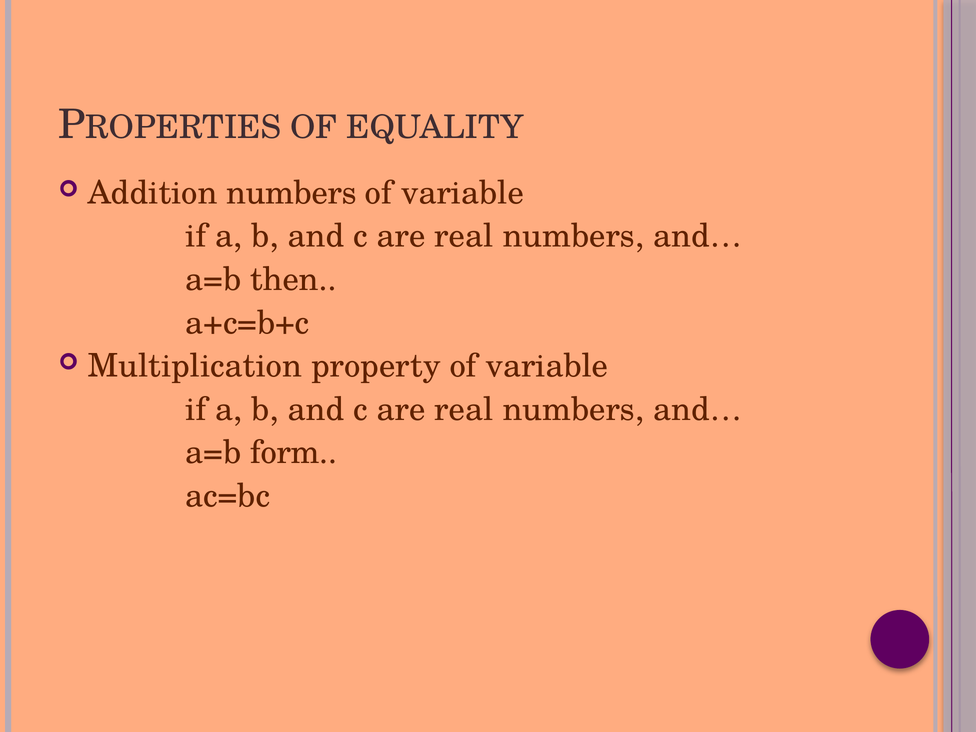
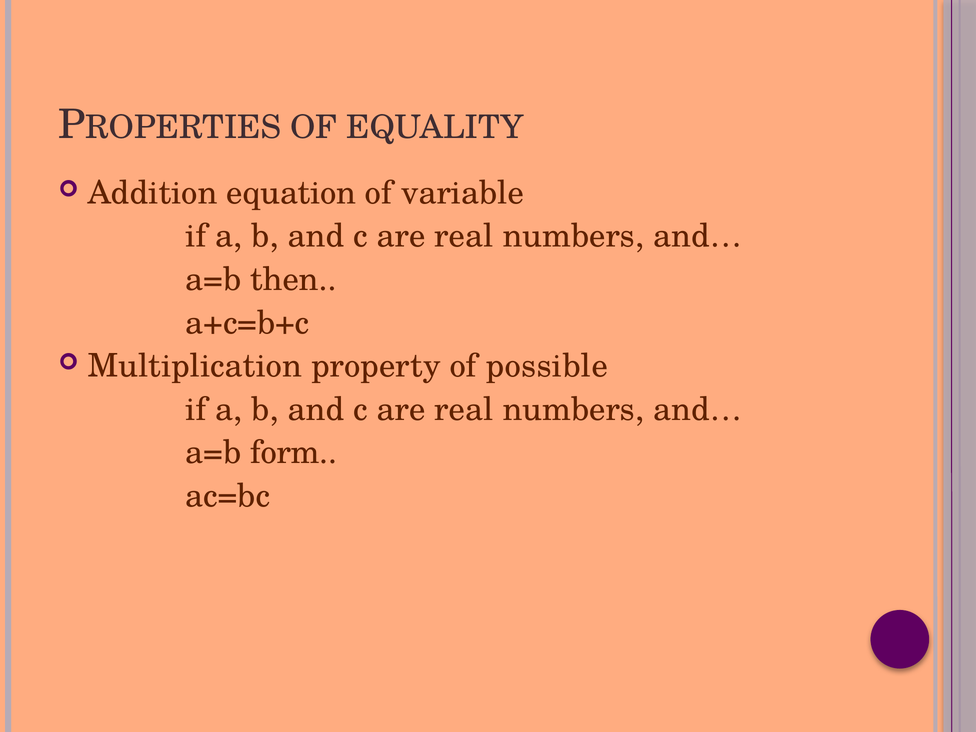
Addition numbers: numbers -> equation (291, 193)
property of variable: variable -> possible (547, 366)
